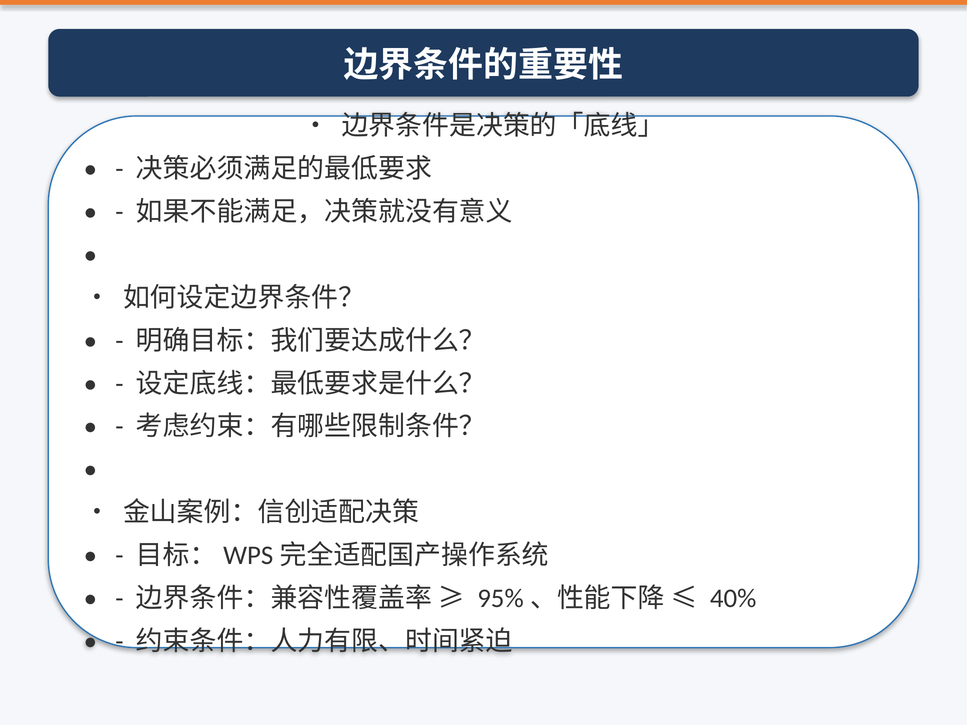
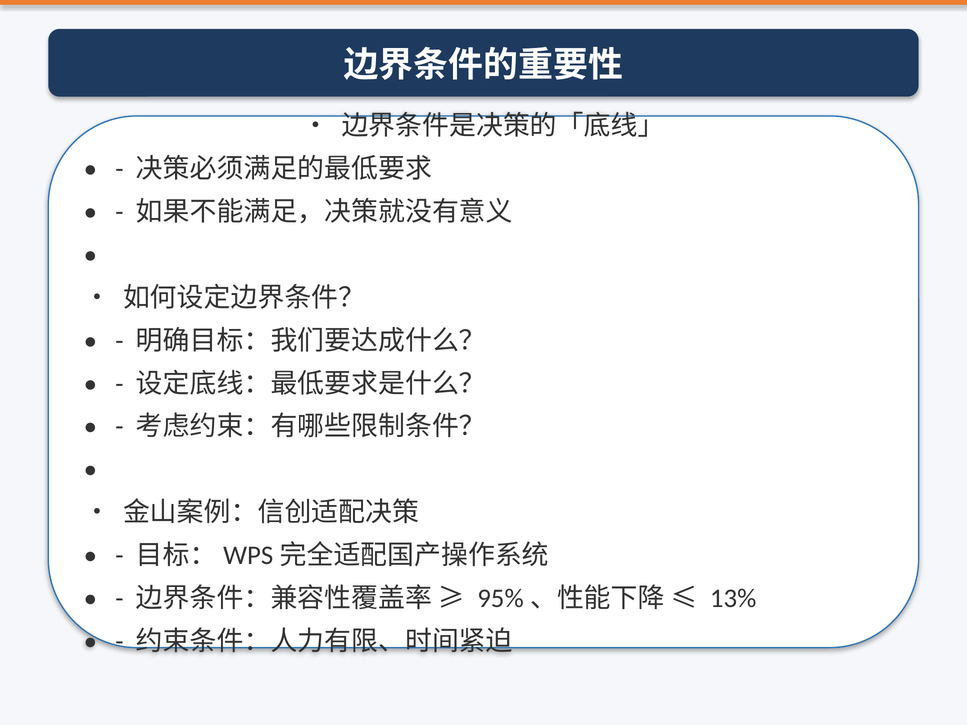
40%: 40% -> 13% (733, 599)
